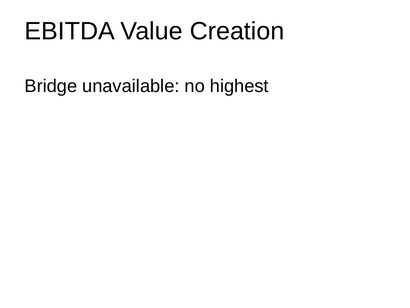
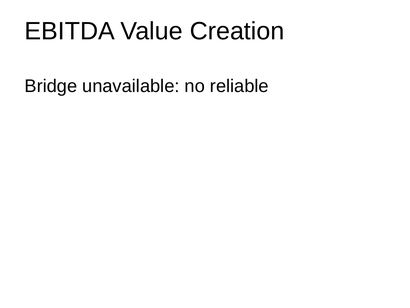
highest: highest -> reliable (239, 86)
